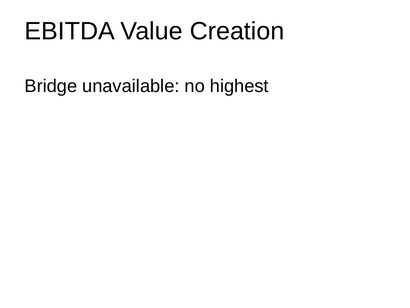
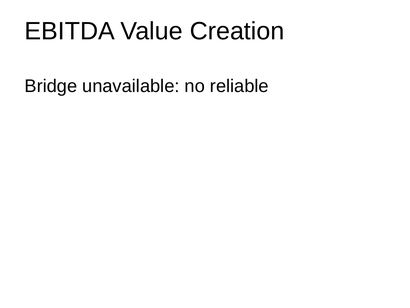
highest: highest -> reliable (239, 86)
